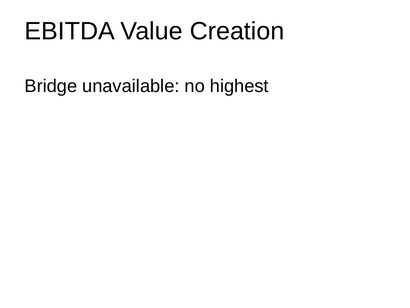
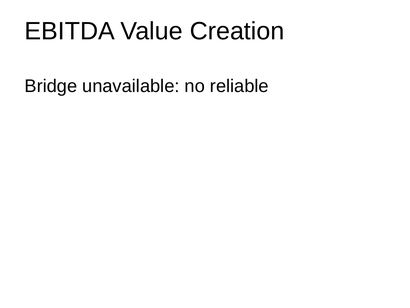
highest: highest -> reliable (239, 86)
